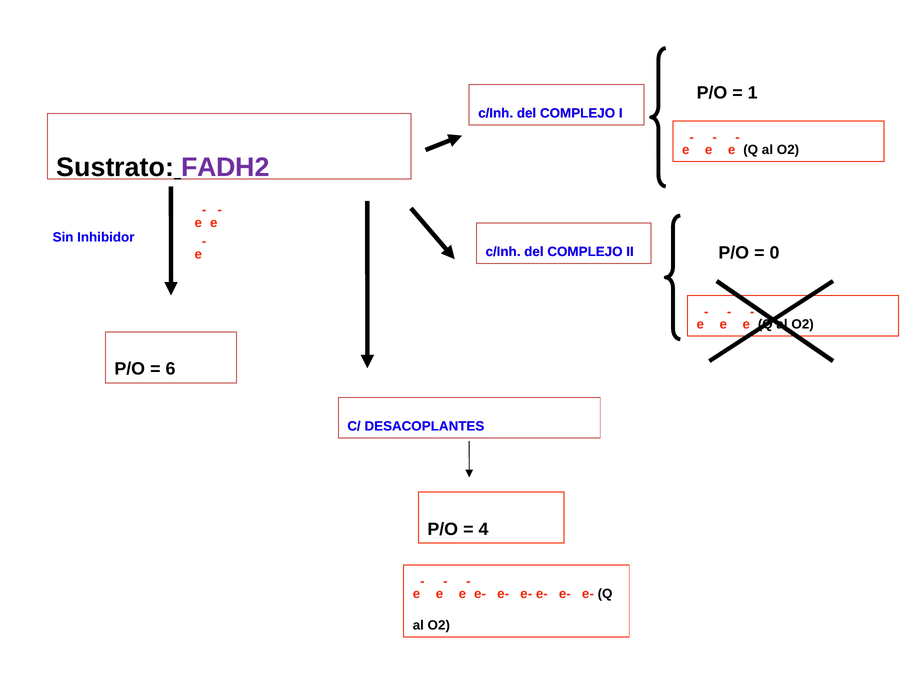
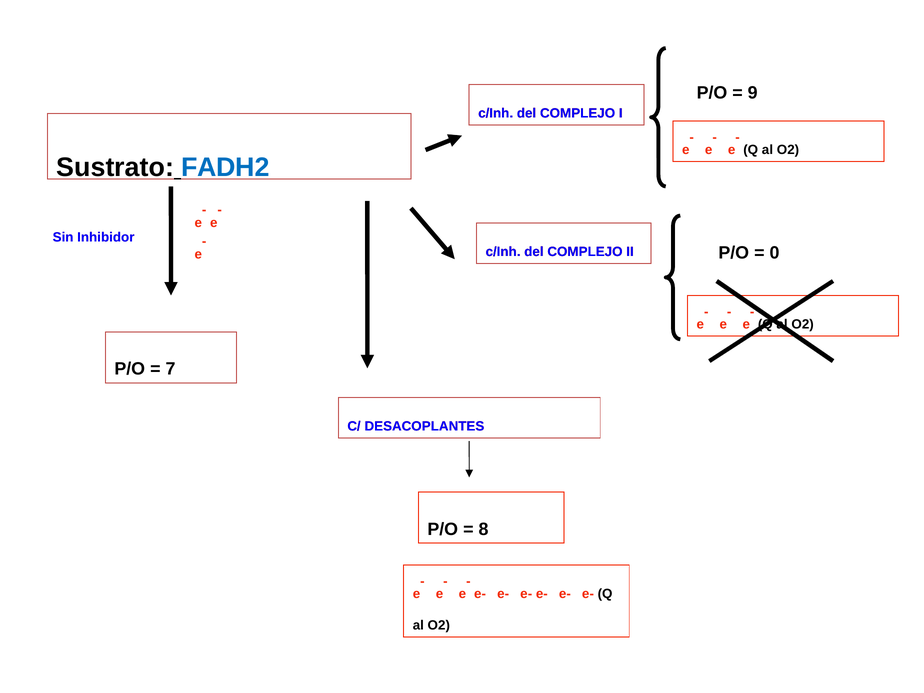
1: 1 -> 9 (753, 93)
FADH2 colour: purple -> blue (225, 167)
6: 6 -> 7 (171, 369)
4: 4 -> 8 (483, 529)
